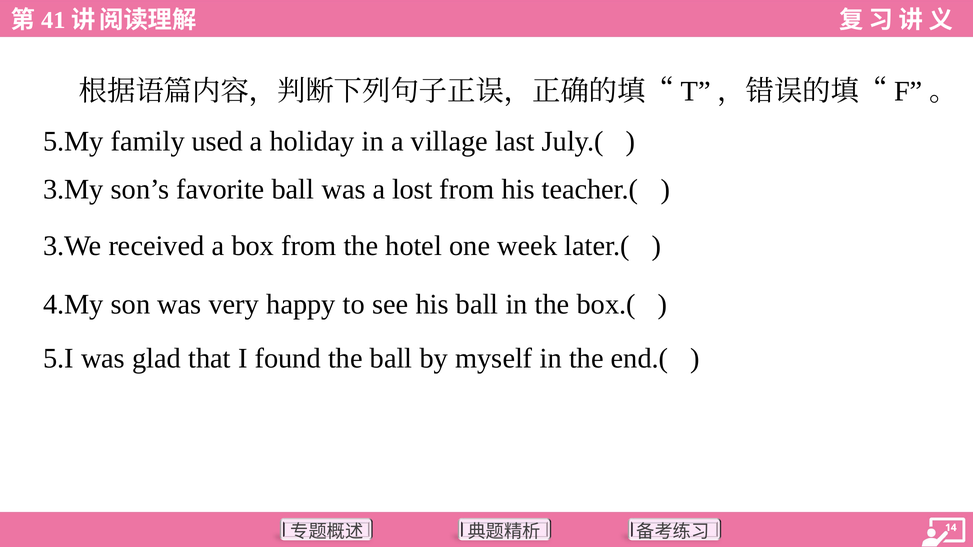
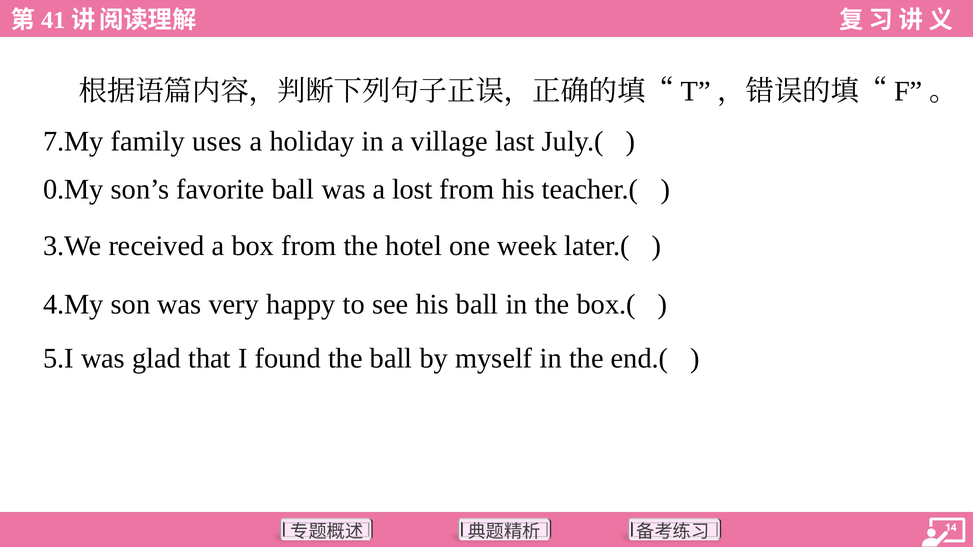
5.My: 5.My -> 7.My (73, 141)
used: used -> uses (217, 141)
3.My: 3.My -> 0.My (73, 189)
